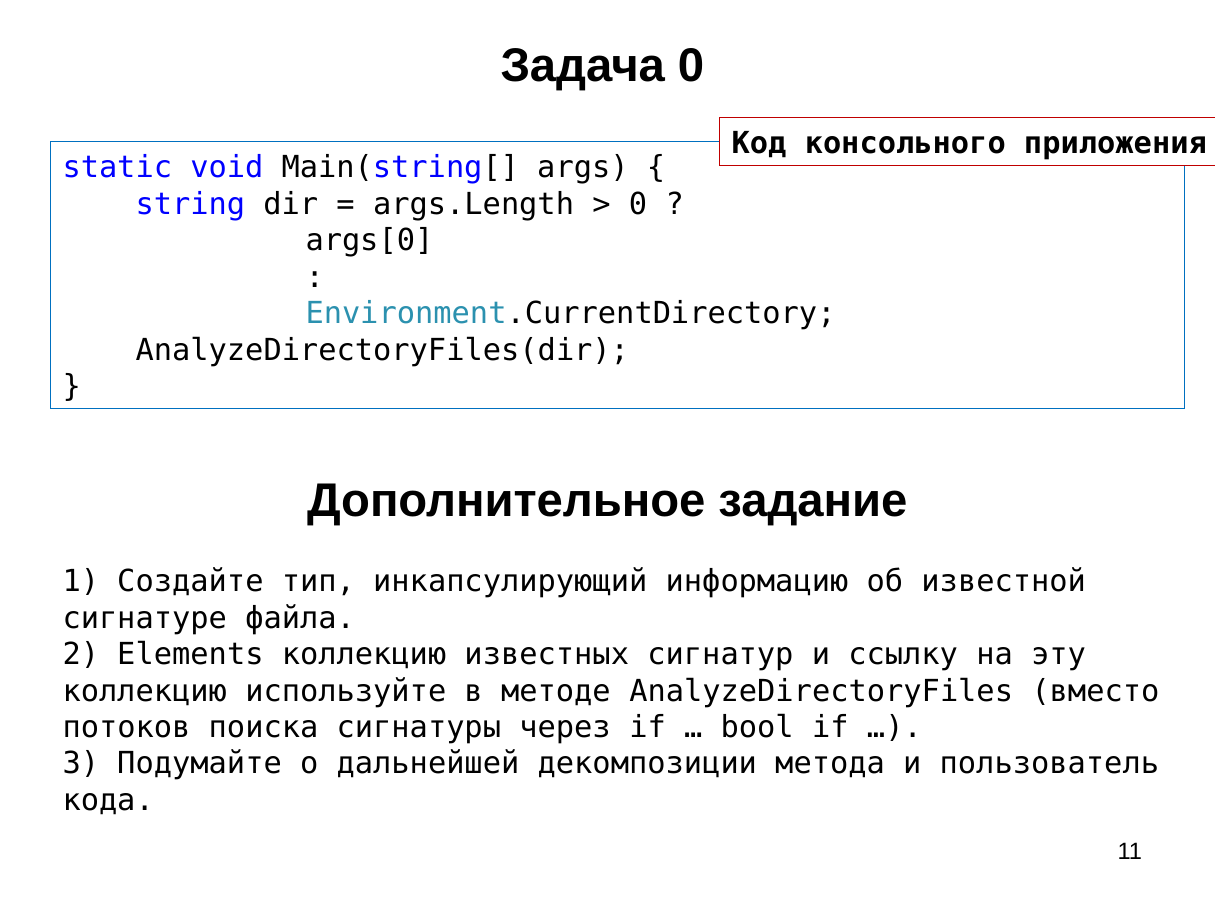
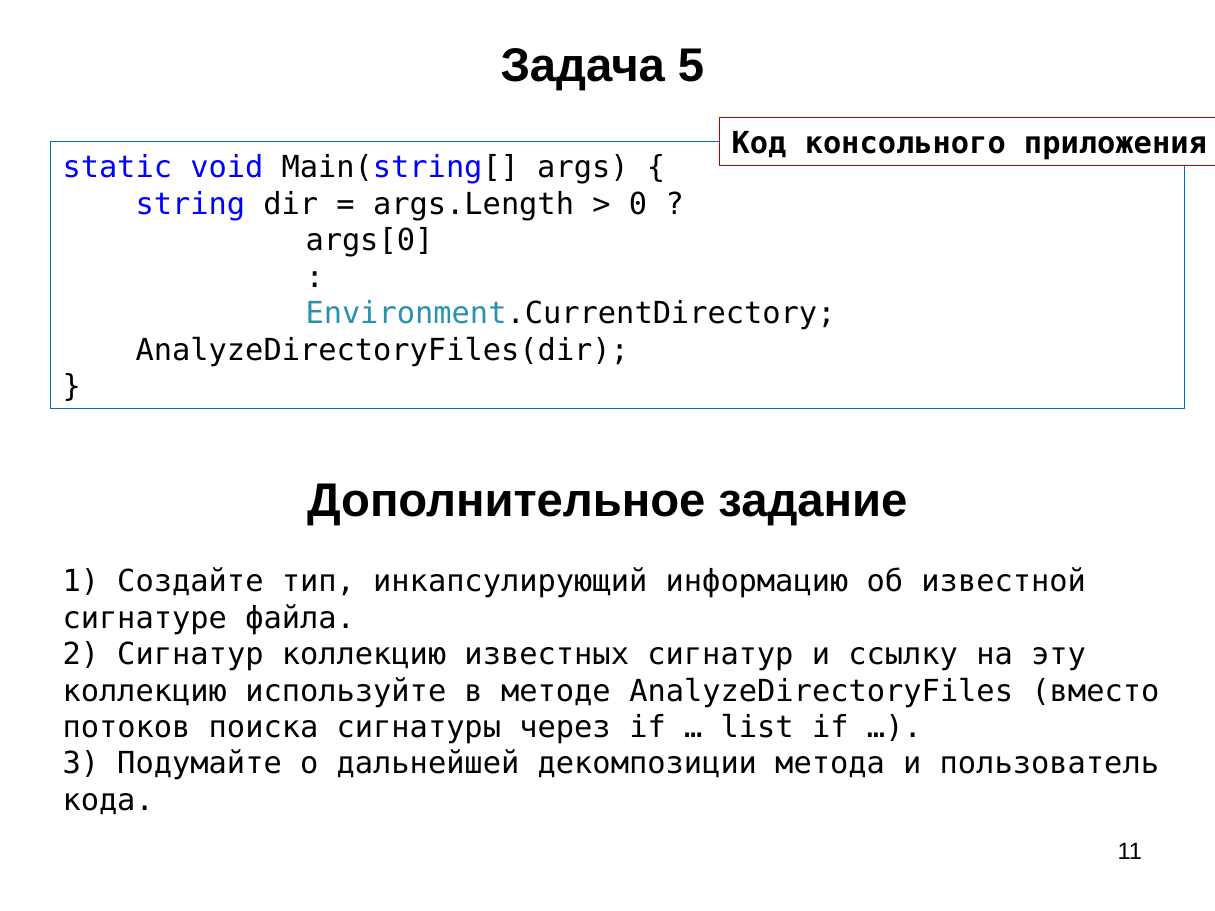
Задача 0: 0 -> 5 (691, 66)
2 Elements: Elements -> Сигнатур (190, 655)
bool: bool -> list (757, 728)
